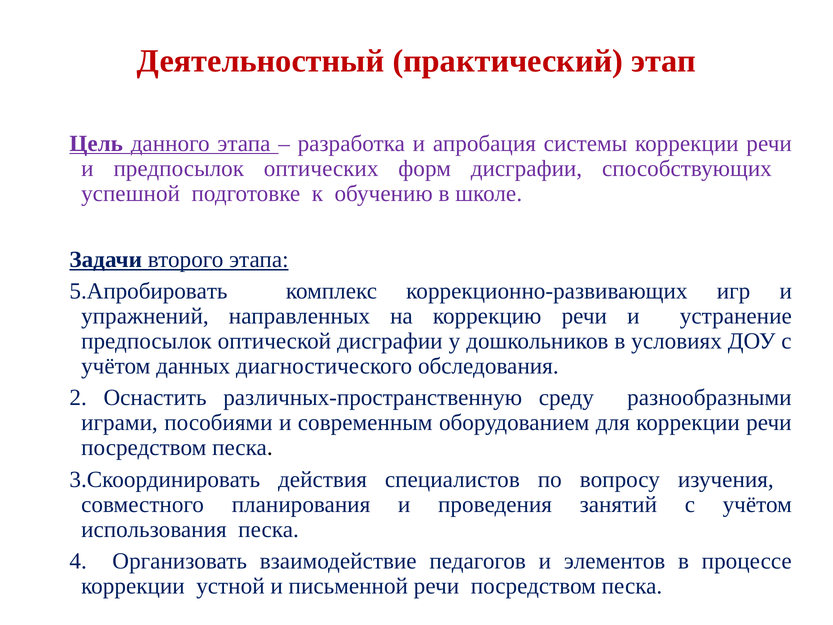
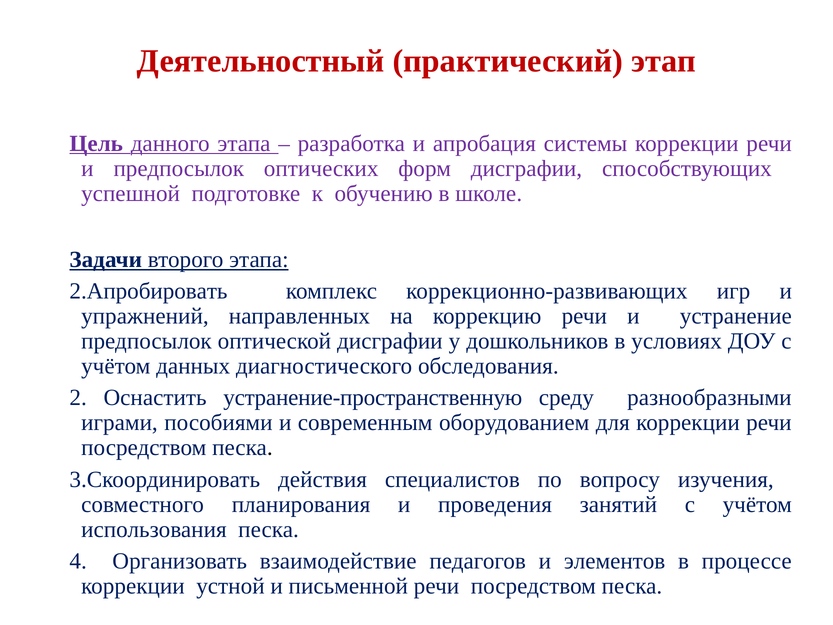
5.Апробировать: 5.Апробировать -> 2.Апробировать (149, 291)
различных-пространственную: различных-пространственную -> устранение-пространственную (373, 398)
